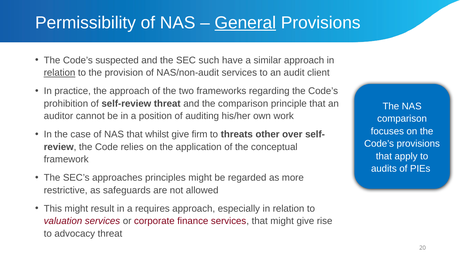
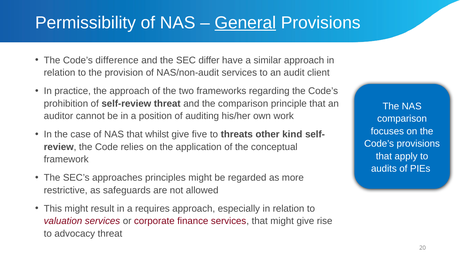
suspected: suspected -> difference (117, 60)
such: such -> differ (209, 60)
relation underline: present -> none (60, 73)
firm: firm -> five (200, 134)
over: over -> kind (292, 134)
